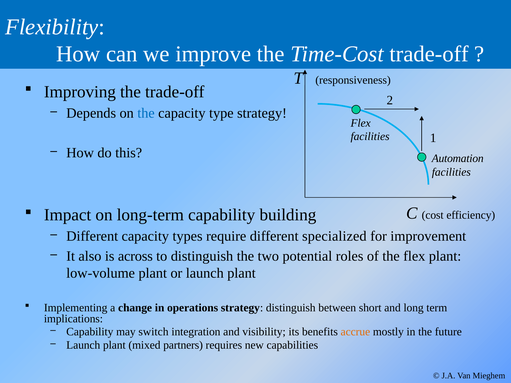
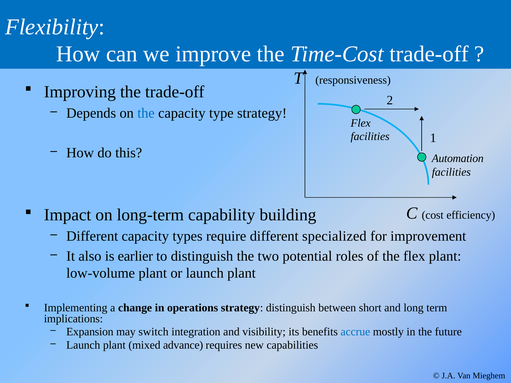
across: across -> earlier (135, 256)
Capability: Capability -> Expansion (90, 332)
accrue colour: orange -> blue (355, 332)
partners: partners -> advance (183, 345)
